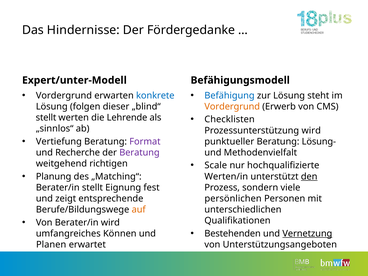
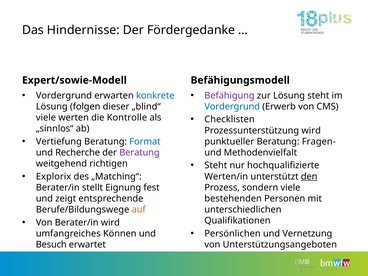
Expert/unter-Modell: Expert/unter-Modell -> Expert/sowie-Modell (74, 80)
Befähigung colour: blue -> purple (230, 96)
Vordergrund colour: orange -> blue (232, 107)
stellt: stellt -> viele (46, 118)
Lehrende: Lehrende -> Kontrolle (127, 118)
Format colour: purple -> blue (145, 142)
Lösung-: Lösung- -> Fragen- (319, 142)
Scale: Scale -> Steht (216, 165)
Planung: Planung -> Explorix (54, 176)
persönlichen: persönlichen -> bestehenden (233, 199)
Bestehenden: Bestehenden -> Persönlichen (233, 234)
Vernetzung underline: present -> none (307, 234)
Planen: Planen -> Besuch (51, 245)
